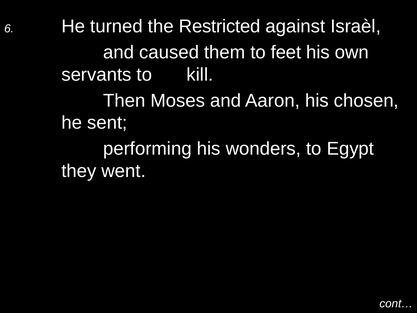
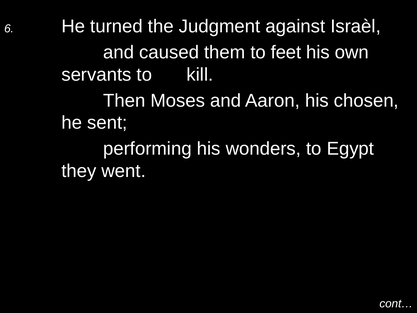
Restricted: Restricted -> Judgment (220, 26)
